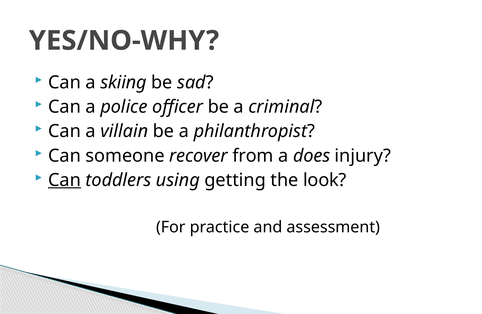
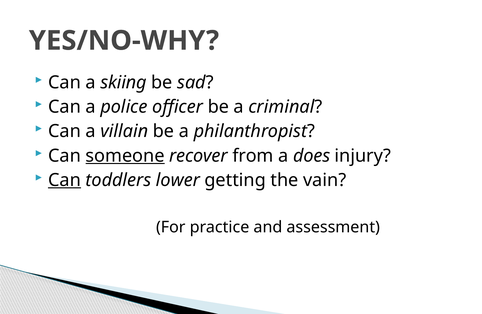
someone underline: none -> present (125, 155)
using: using -> lower (178, 180)
look: look -> vain (325, 180)
